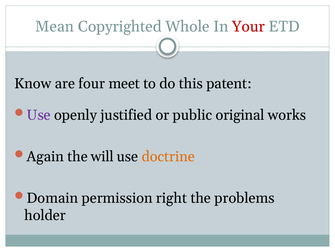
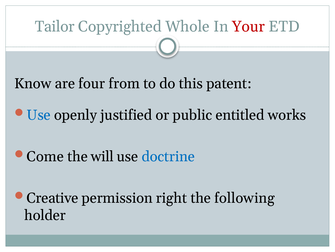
Mean: Mean -> Tailor (55, 26)
meet: meet -> from (124, 83)
Use colour: purple -> blue (39, 115)
original: original -> entitled (240, 115)
Again: Again -> Come (45, 156)
doctrine colour: orange -> blue (168, 156)
Domain: Domain -> Creative (52, 197)
problems: problems -> following (244, 197)
